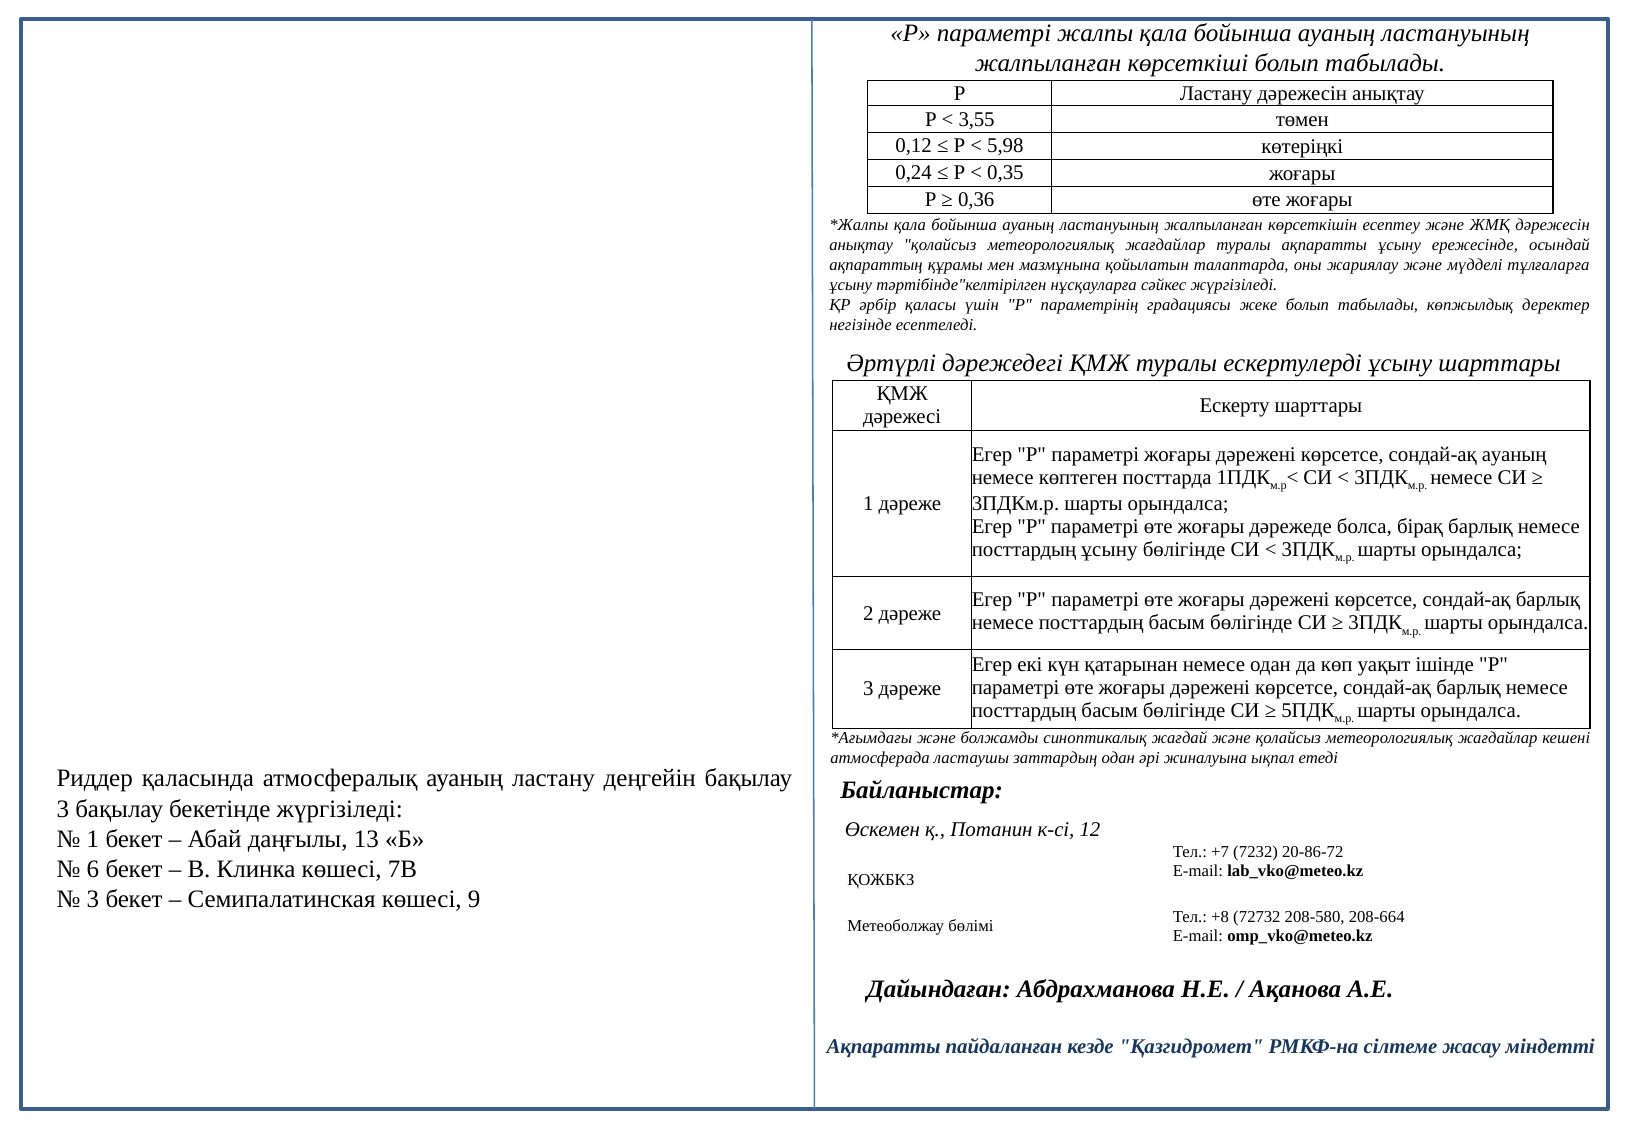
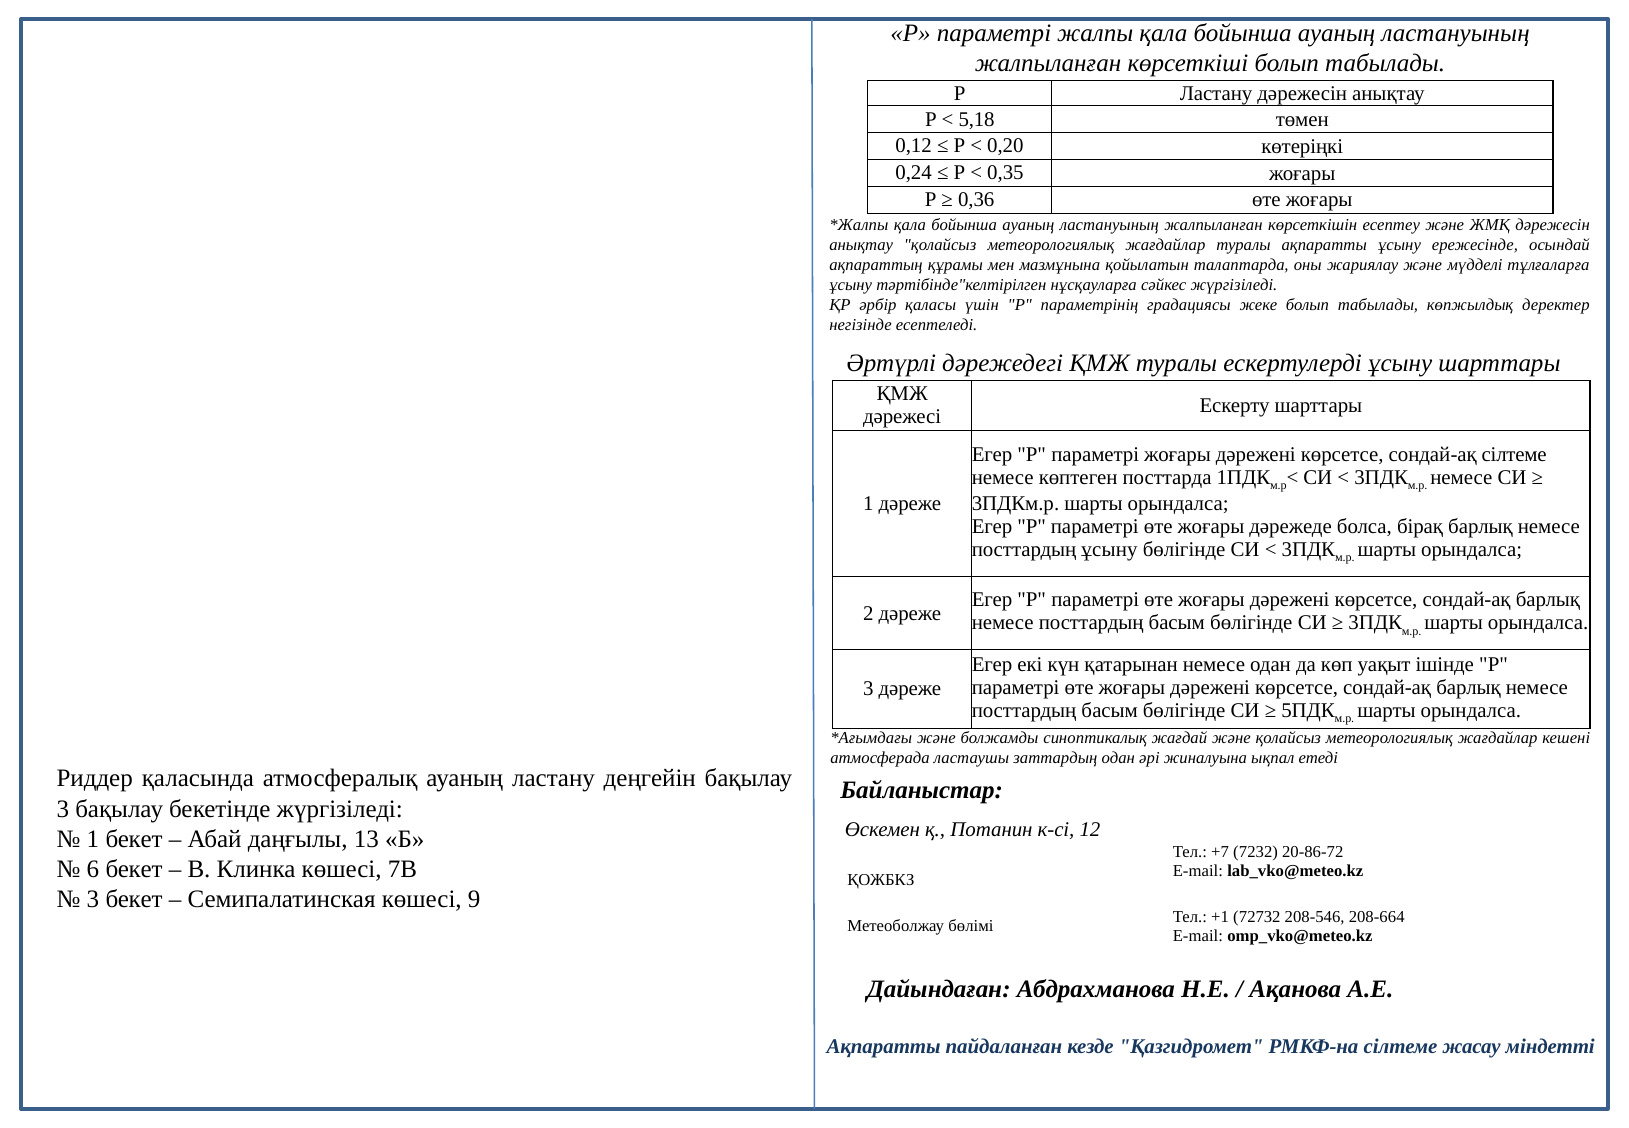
3,55: 3,55 -> 5,18 (977, 119)
5,98: 5,98 -> 0,20 (1005, 146)
сондай-ақ ауаның: ауаның -> сілтеме (1514, 454)
+8: +8 -> +1 (1220, 917)
208-580: 208-580 -> 208-546 (1315, 917)
